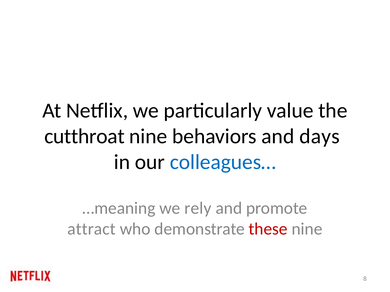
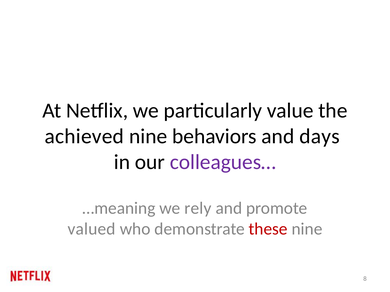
cutthroat: cutthroat -> achieved (84, 137)
colleagues… colour: blue -> purple (223, 162)
attract: attract -> valued (92, 229)
